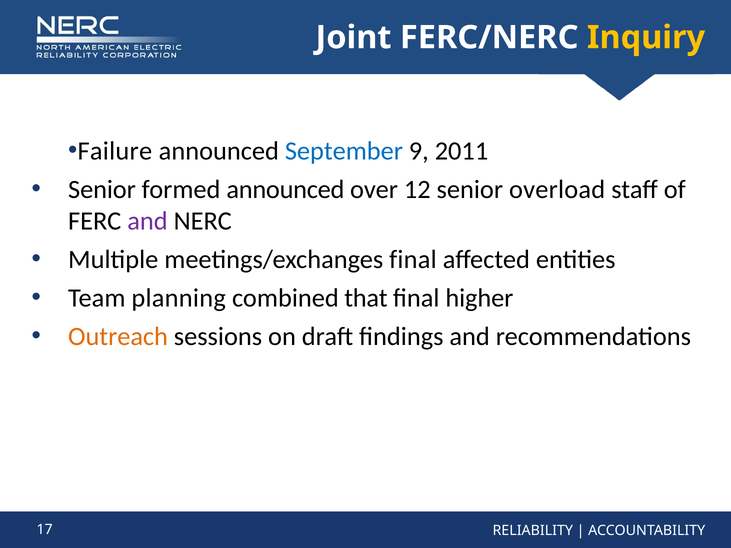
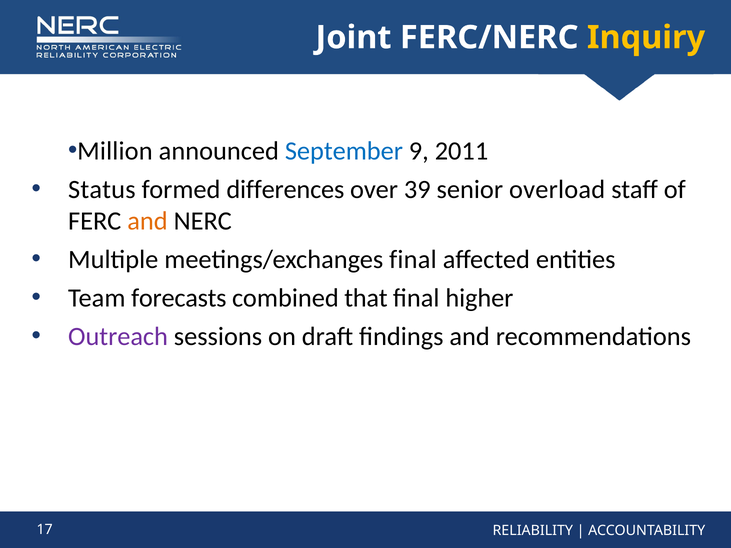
Failure: Failure -> Million (115, 151)
Senior: Senior -> Status (102, 190)
formed announced: announced -> differences (285, 190)
12: 12 -> 39 (417, 190)
and colour: purple -> orange (147, 221)
planning: planning -> forecasts (179, 298)
Outreach colour: orange -> purple (118, 337)
